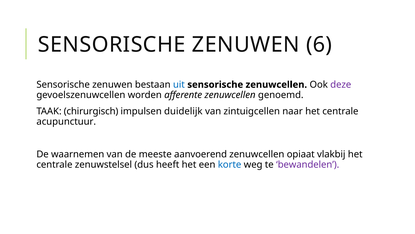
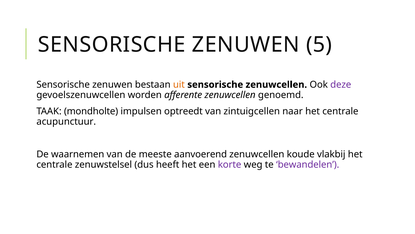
6: 6 -> 5 (319, 45)
uit colour: blue -> orange (179, 84)
chirurgisch: chirurgisch -> mondholte (91, 111)
duidelijk: duidelijk -> optreedt (183, 111)
opiaat: opiaat -> koude (301, 154)
korte colour: blue -> purple (230, 164)
